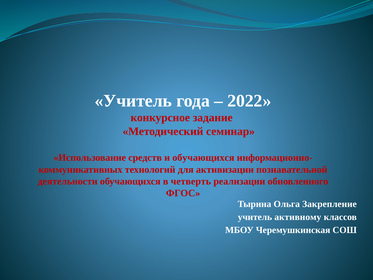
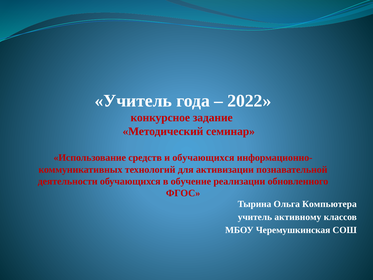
четверть: четверть -> обучение (191, 181)
Закрепление: Закрепление -> Компьютера (329, 204)
